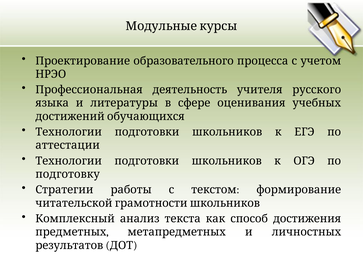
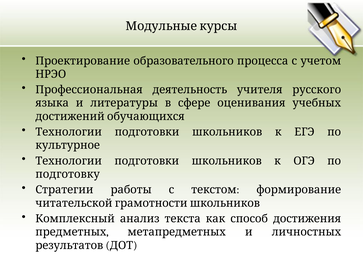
аттестации: аттестации -> культурное (68, 145)
